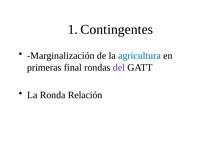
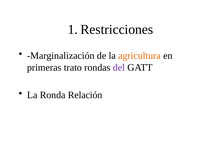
Contingentes: Contingentes -> Restricciones (117, 29)
agricultura colour: blue -> orange (139, 56)
final: final -> trato (73, 67)
